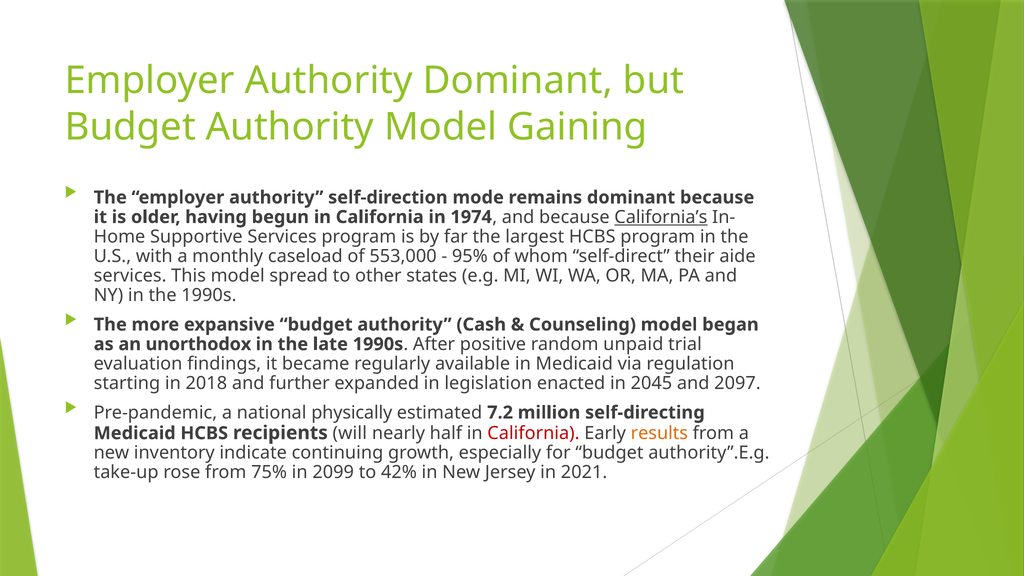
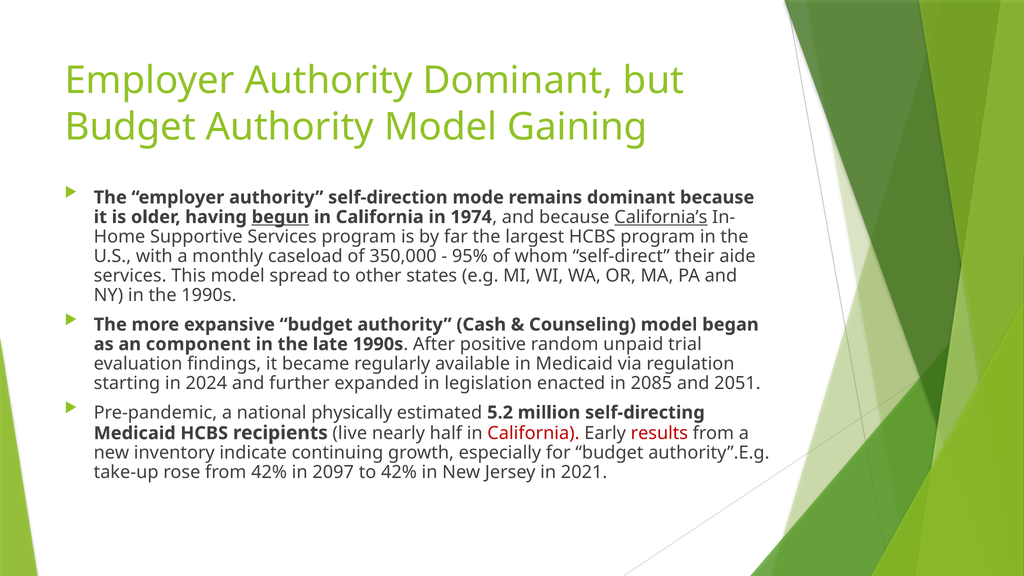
begun underline: none -> present (280, 217)
553,000: 553,000 -> 350,000 (403, 256)
unorthodox: unorthodox -> component (198, 344)
2018: 2018 -> 2024 (206, 383)
2045: 2045 -> 2085 (651, 383)
2097: 2097 -> 2051 (737, 383)
7.2: 7.2 -> 5.2 (500, 413)
will: will -> live (350, 433)
results colour: orange -> red (659, 433)
from 75%: 75% -> 42% (269, 472)
2099: 2099 -> 2097 (333, 472)
